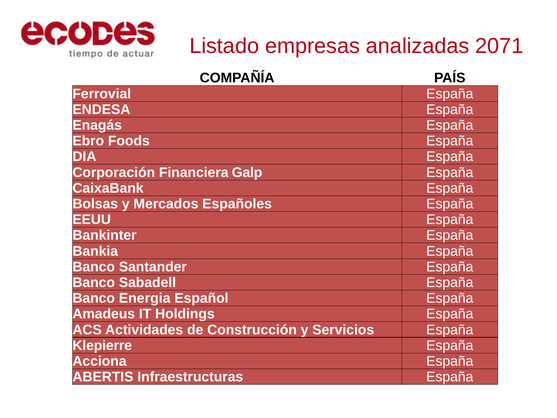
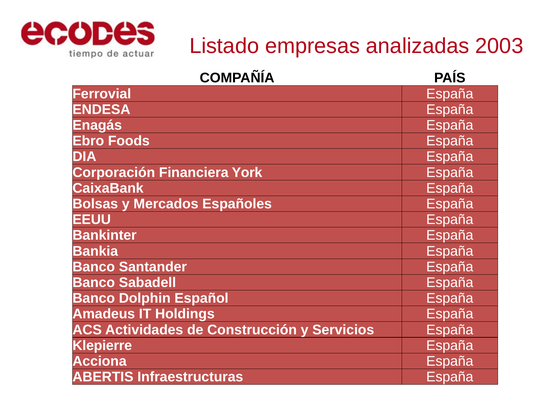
2071: 2071 -> 2003 (499, 46)
Galp: Galp -> York (247, 172)
Energia: Energia -> Dolphin (145, 298)
